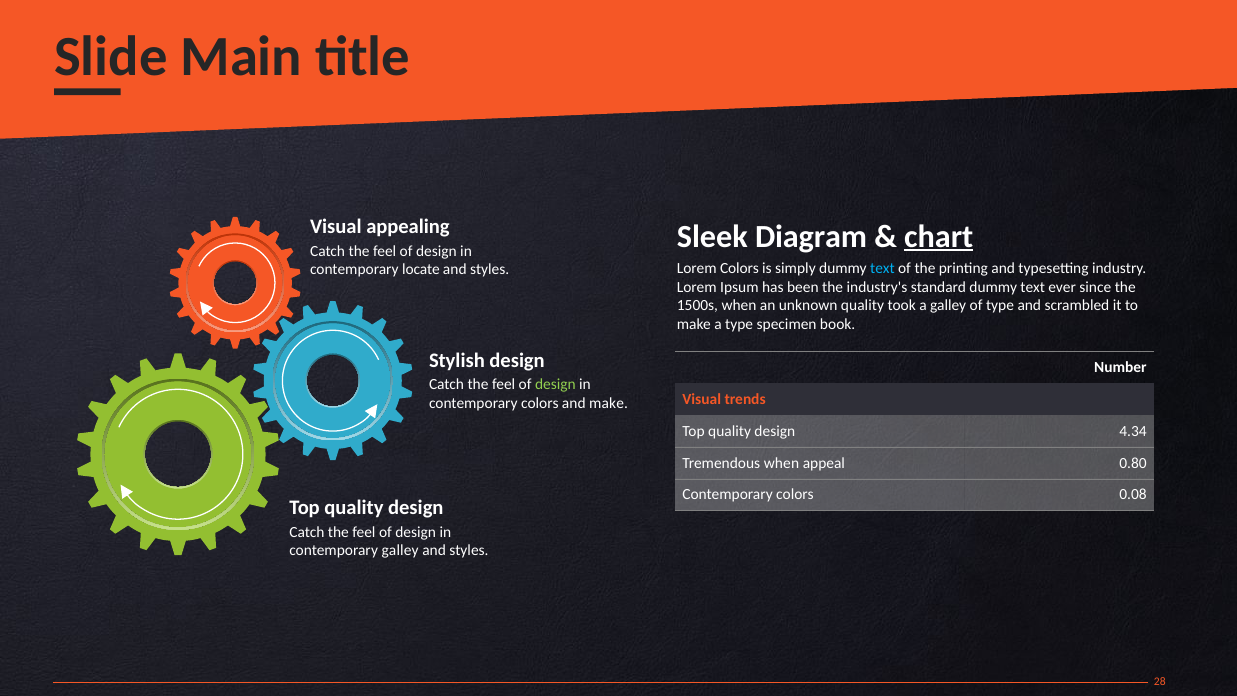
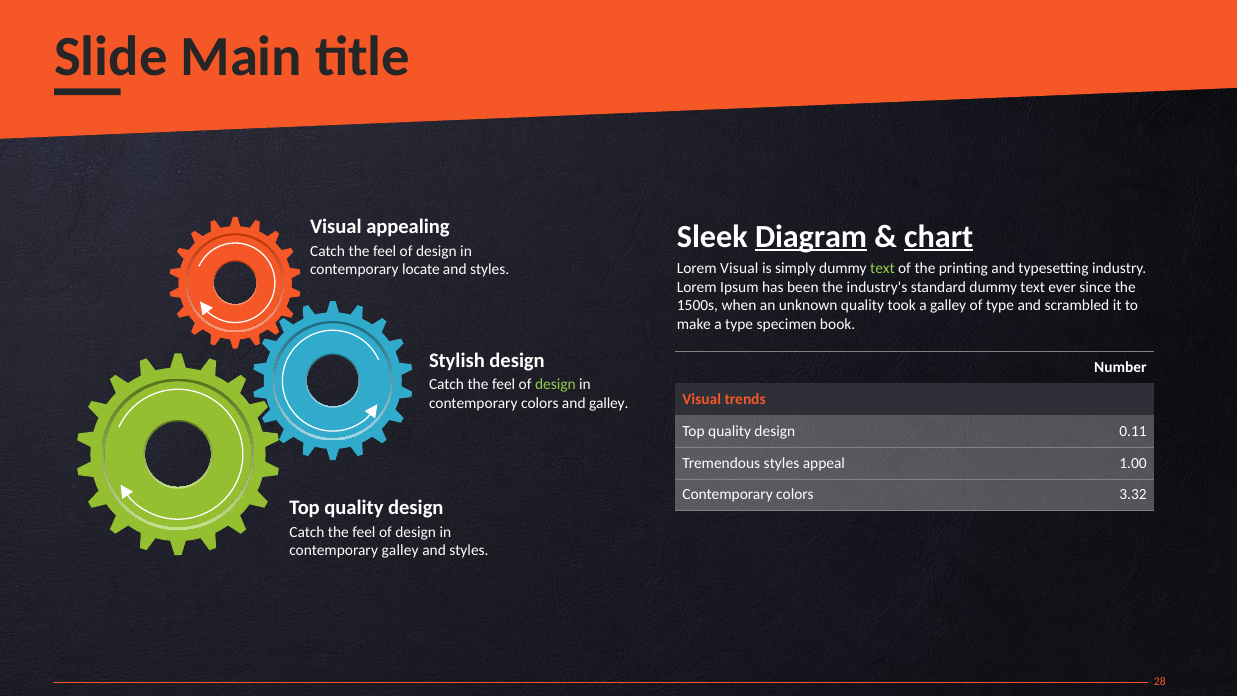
Diagram underline: none -> present (811, 236)
Lorem Colors: Colors -> Visual (739, 268)
text colour: light blue -> light green (882, 268)
and make: make -> galley (609, 403)
4.34: 4.34 -> 0.11 (1133, 431)
Tremendous when: when -> styles (782, 463)
0.80: 0.80 -> 1.00 (1133, 463)
0.08: 0.08 -> 3.32 (1133, 495)
